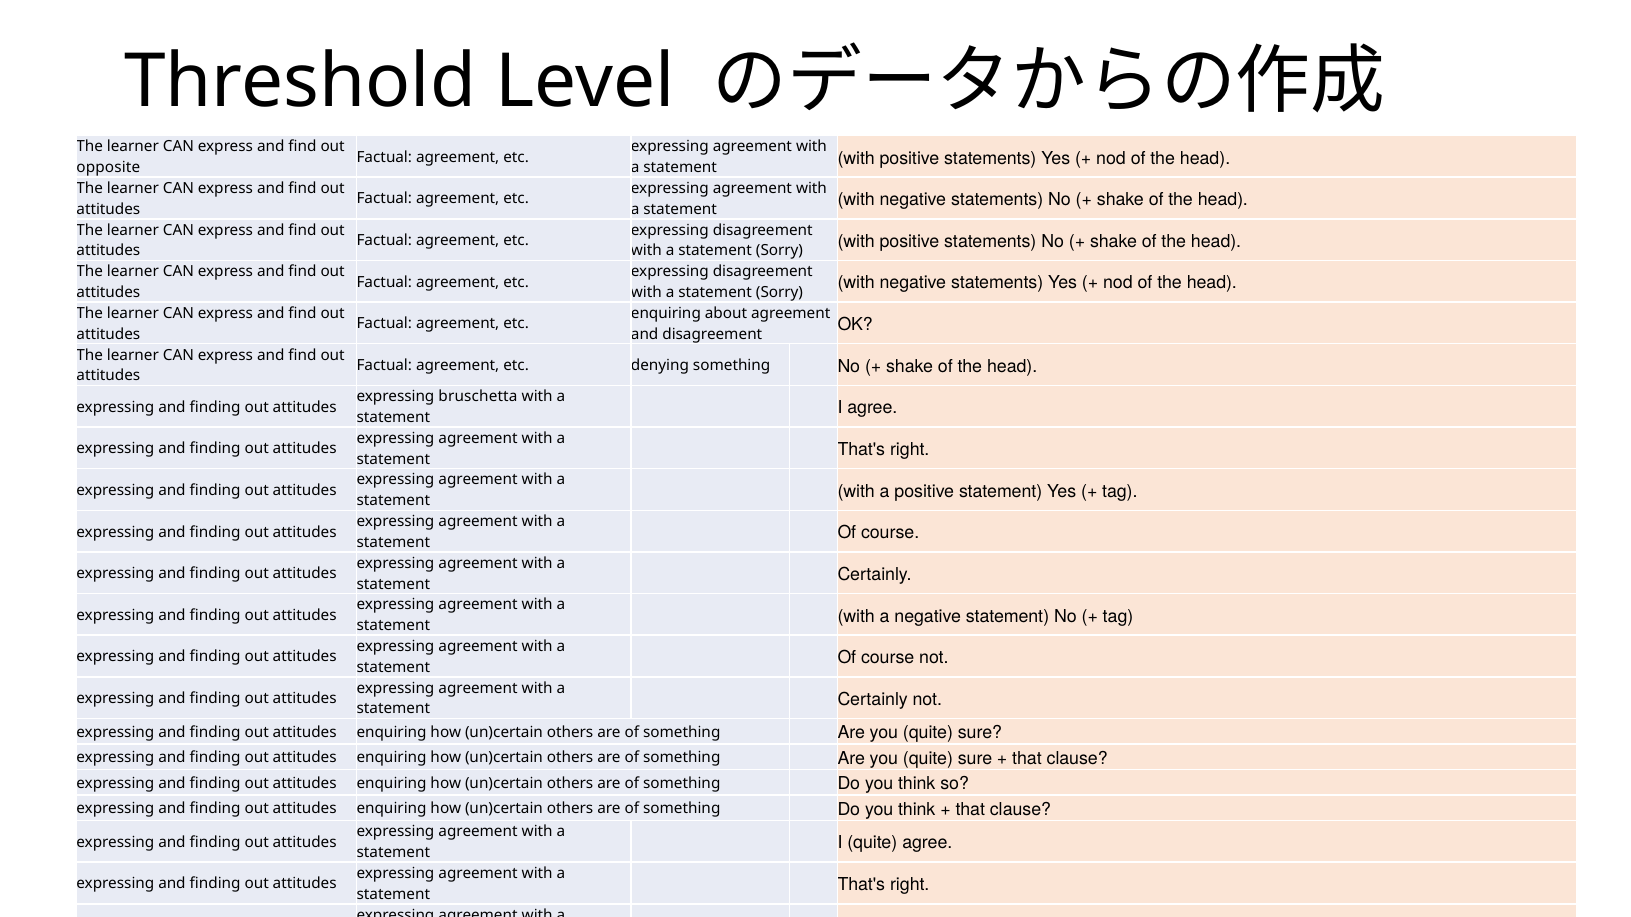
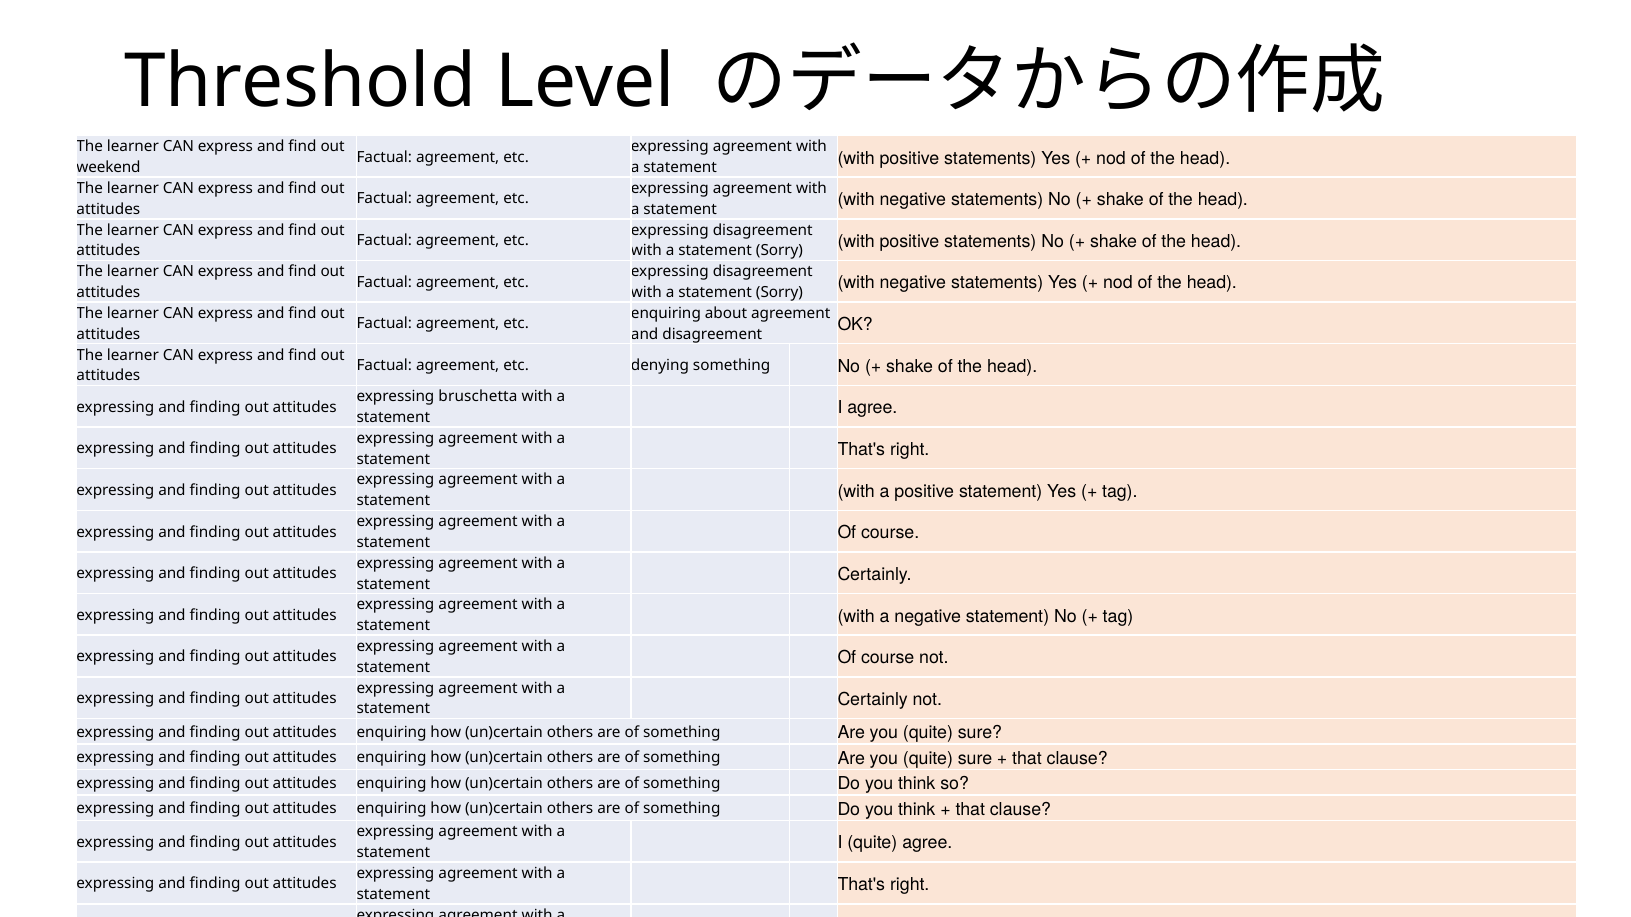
opposite: opposite -> weekend (108, 168)
